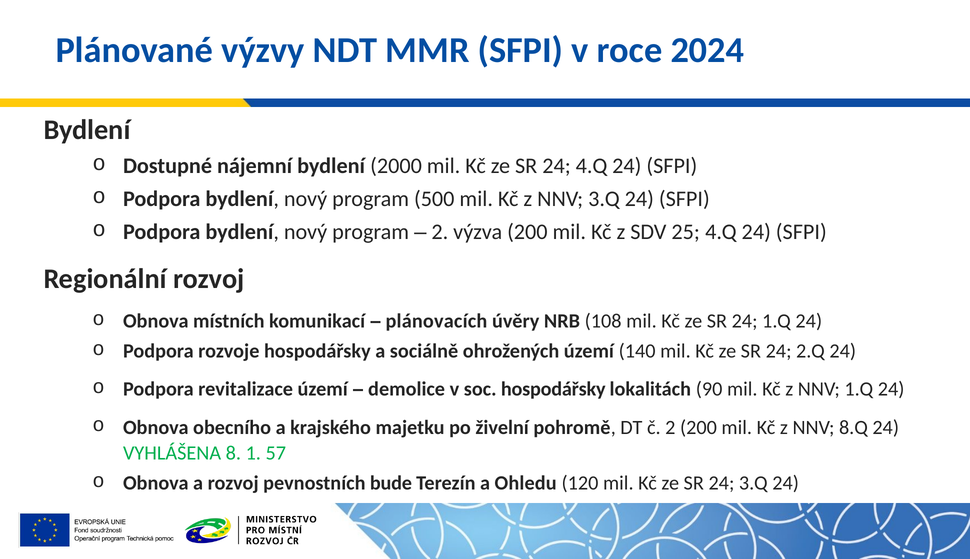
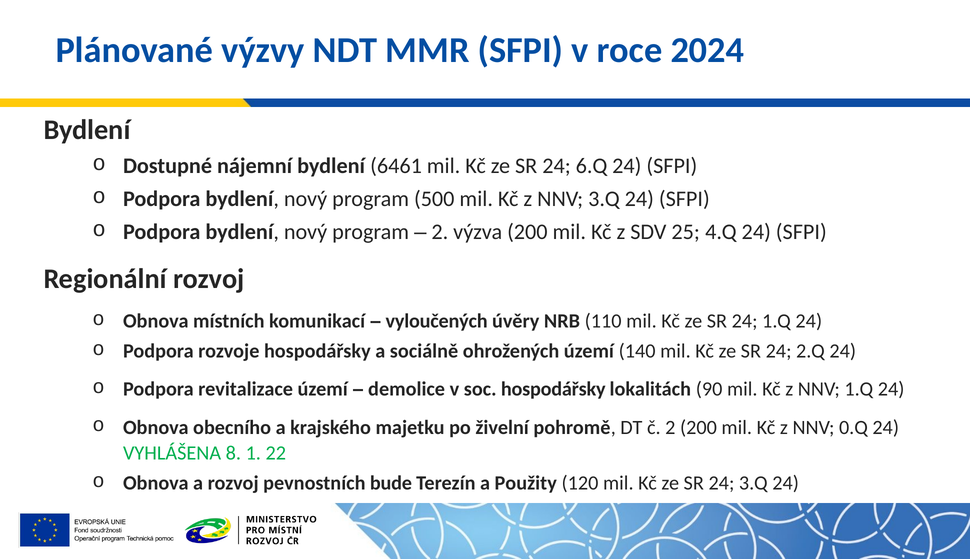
2000: 2000 -> 6461 (396, 166)
24 4.Q: 4.Q -> 6.Q (592, 166)
plánovacích: plánovacích -> vyloučených (437, 321)
108: 108 -> 110 (603, 321)
8.Q: 8.Q -> 0.Q (853, 427)
57: 57 -> 22 (276, 453)
Ohledu: Ohledu -> Použity (526, 483)
